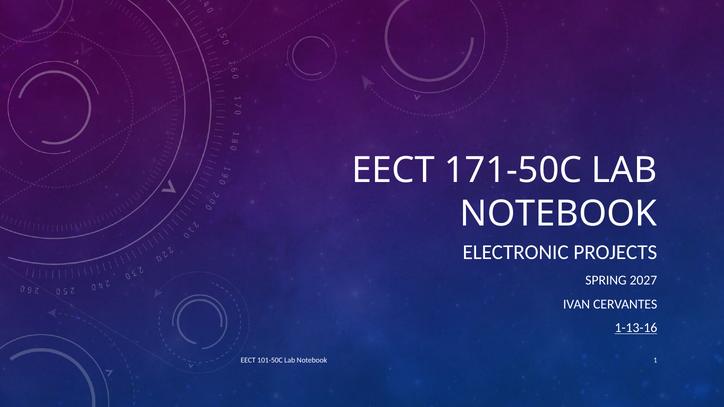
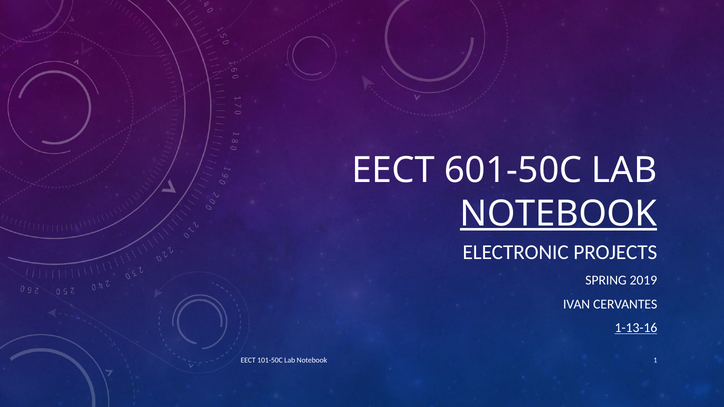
171-50C: 171-50C -> 601-50C (513, 170)
NOTEBOOK underline: none -> present (559, 214)
2027: 2027 -> 2019 (643, 280)
